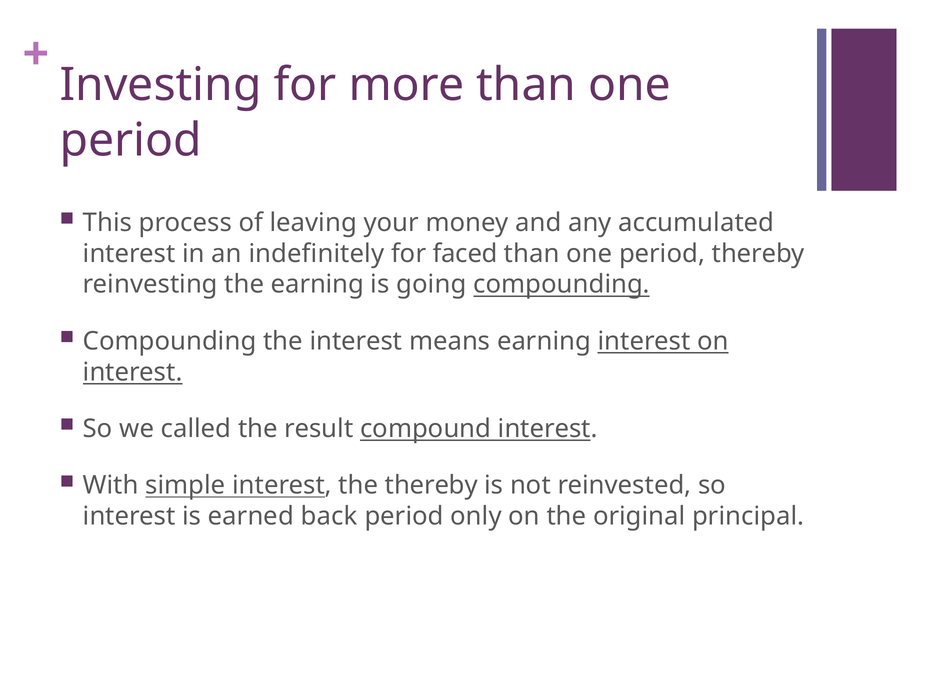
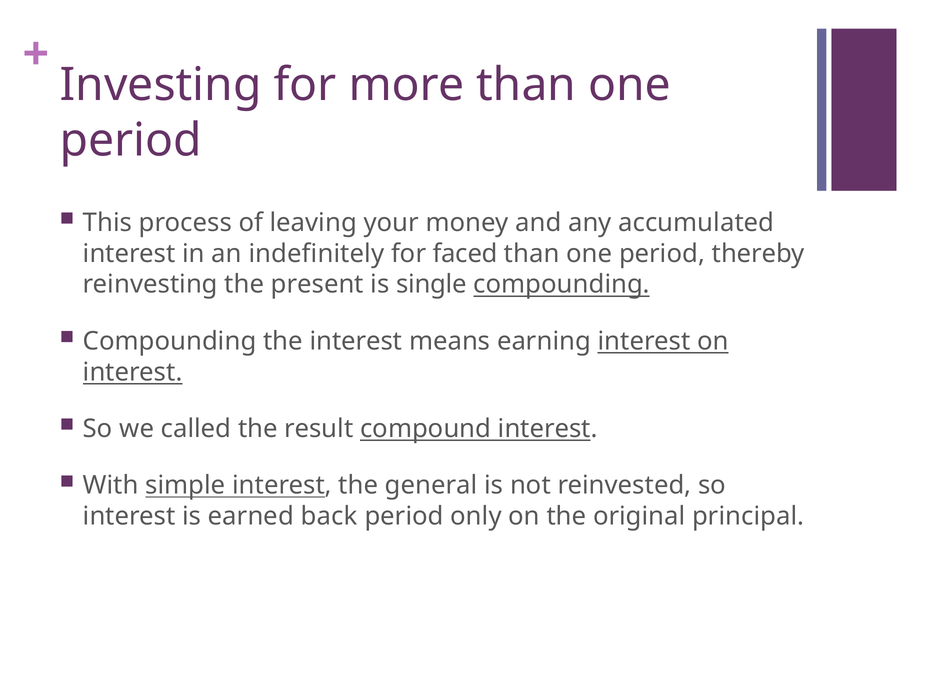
the earning: earning -> present (317, 284)
going: going -> single (431, 284)
the thereby: thereby -> general (431, 485)
